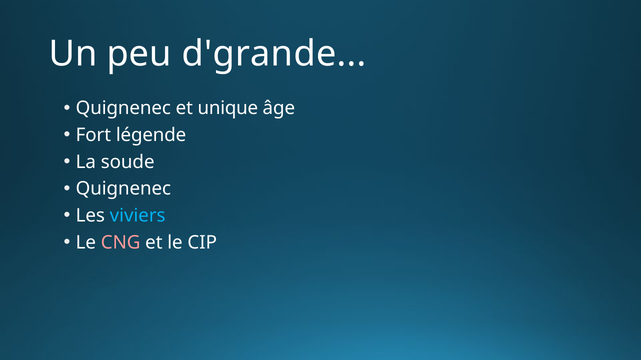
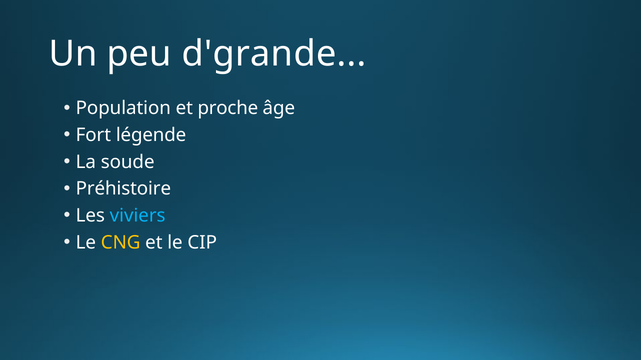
Quignenec: Quignenec -> Population (123, 108)
unique: unique -> proche (228, 108)
Quignenec: Quignenec -> Préhistoire (123, 189)
CNG colour: pink -> yellow (121, 243)
